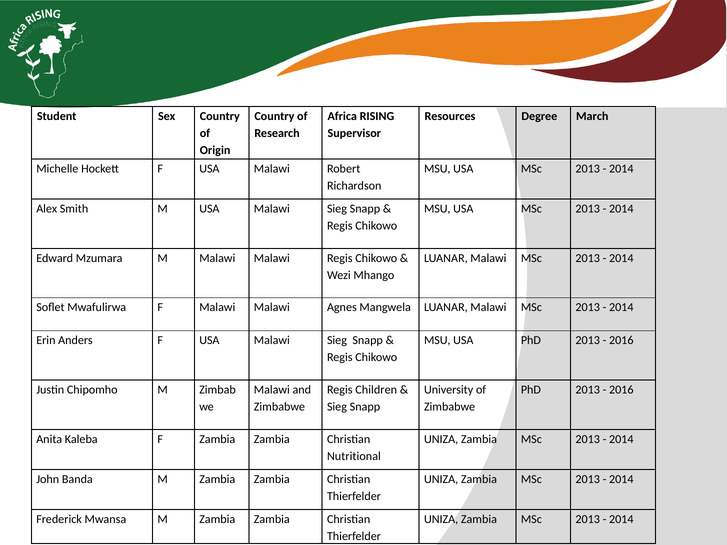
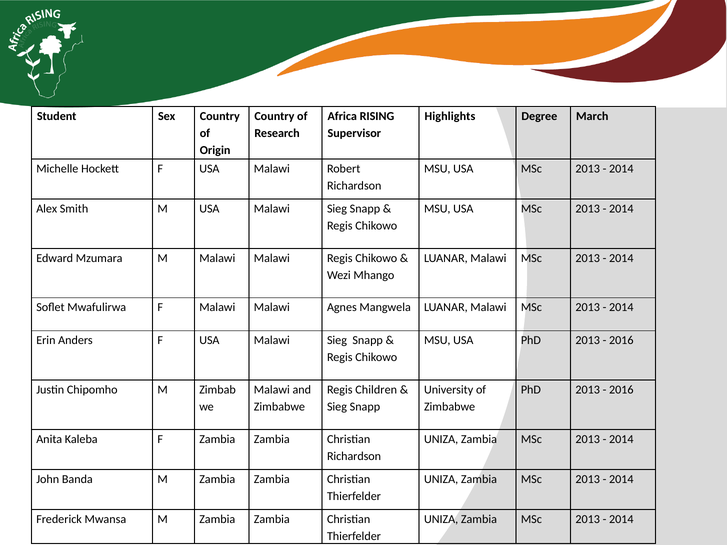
Resources: Resources -> Highlights (450, 116)
Nutritional: Nutritional -> Richardson (354, 456)
